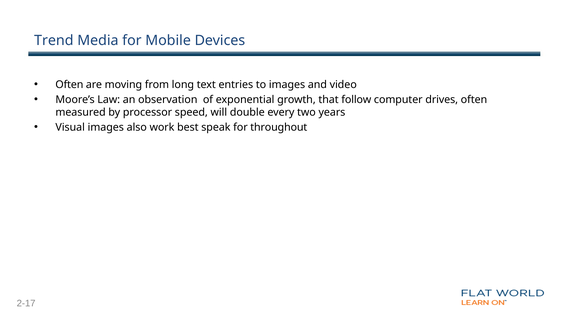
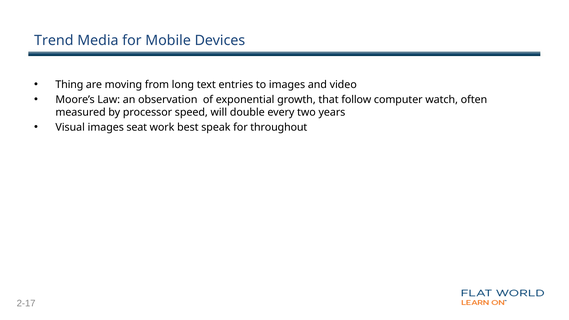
Often: Often -> Thing (69, 85)
drives: drives -> watch (442, 100)
also: also -> seat (137, 127)
